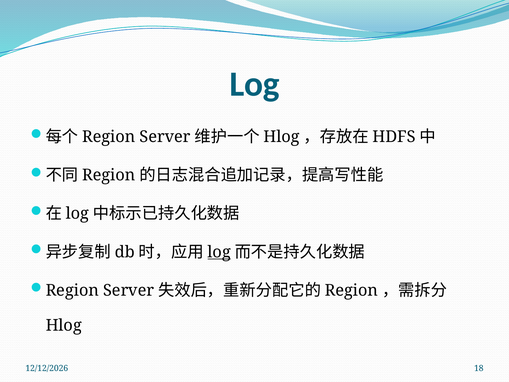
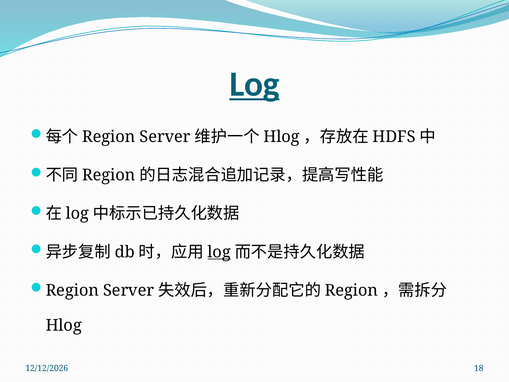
Log underline: none -> present (255, 84)
